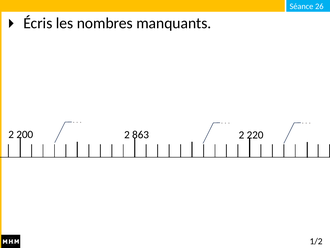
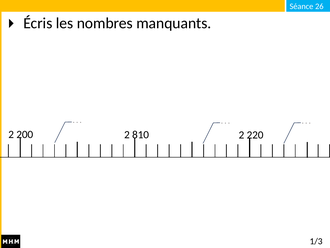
863: 863 -> 810 (141, 135)
1/2: 1/2 -> 1/3 (316, 241)
